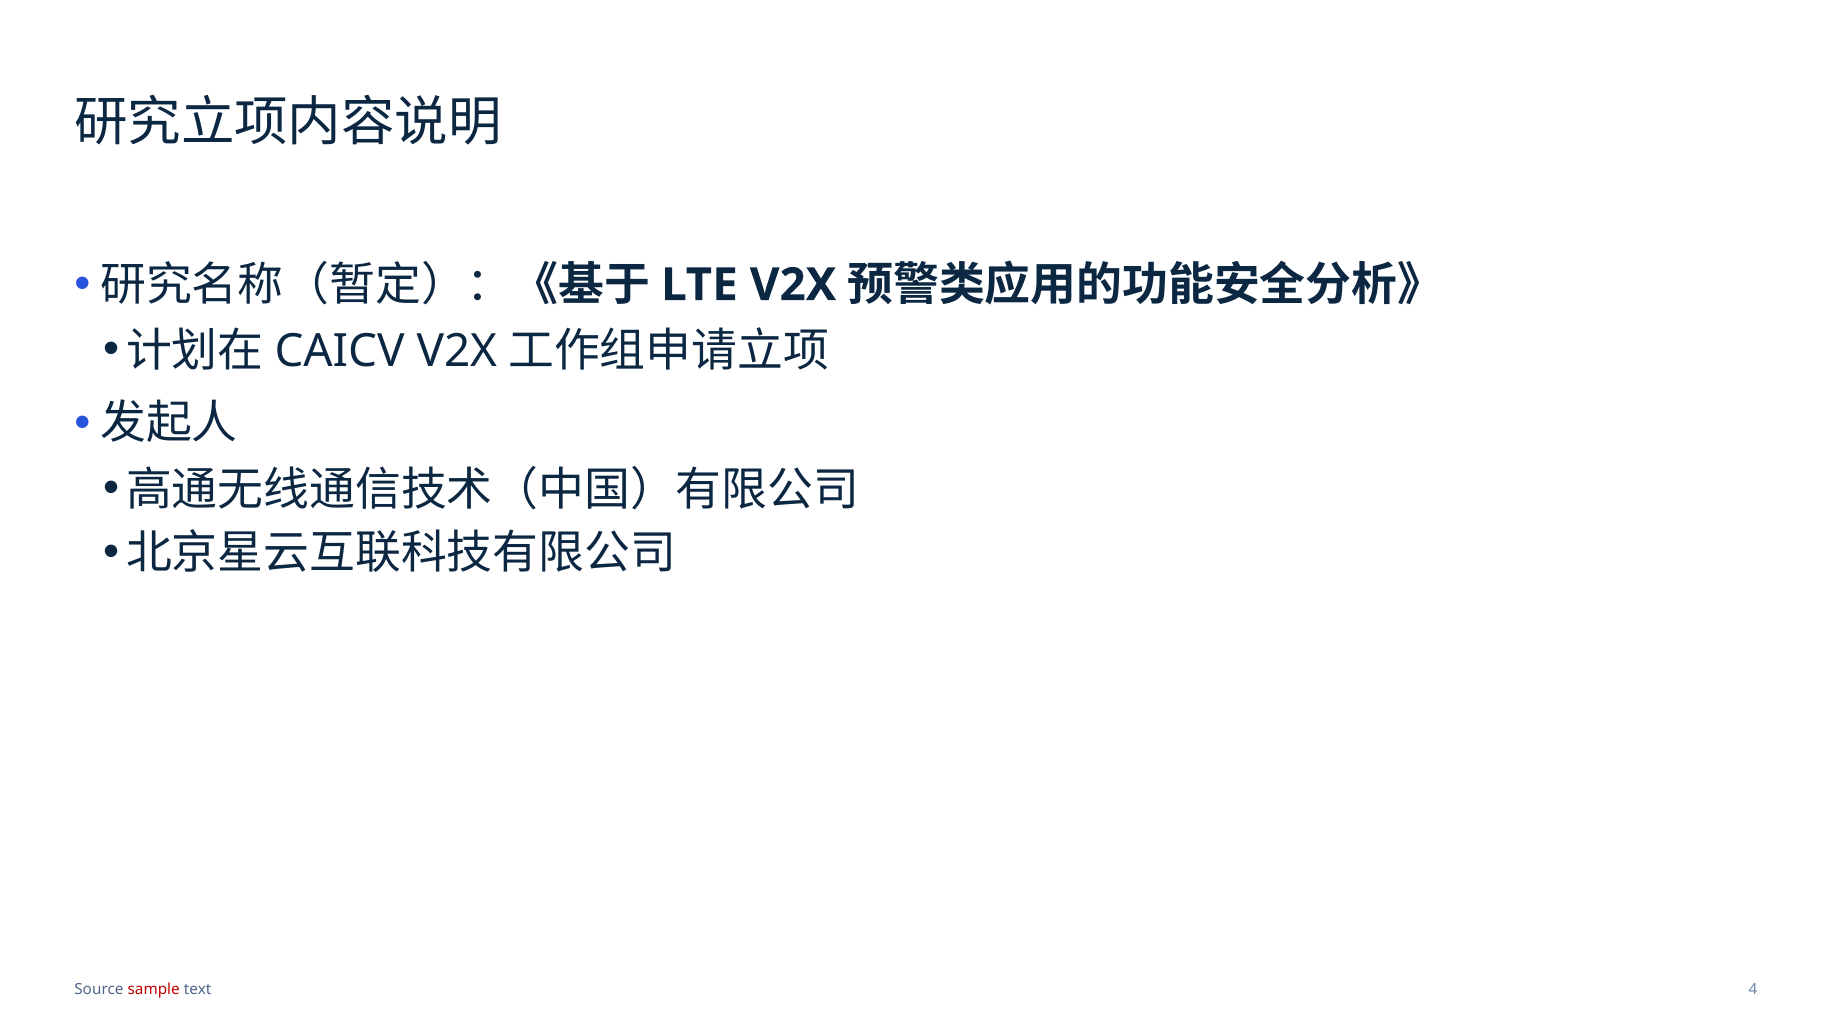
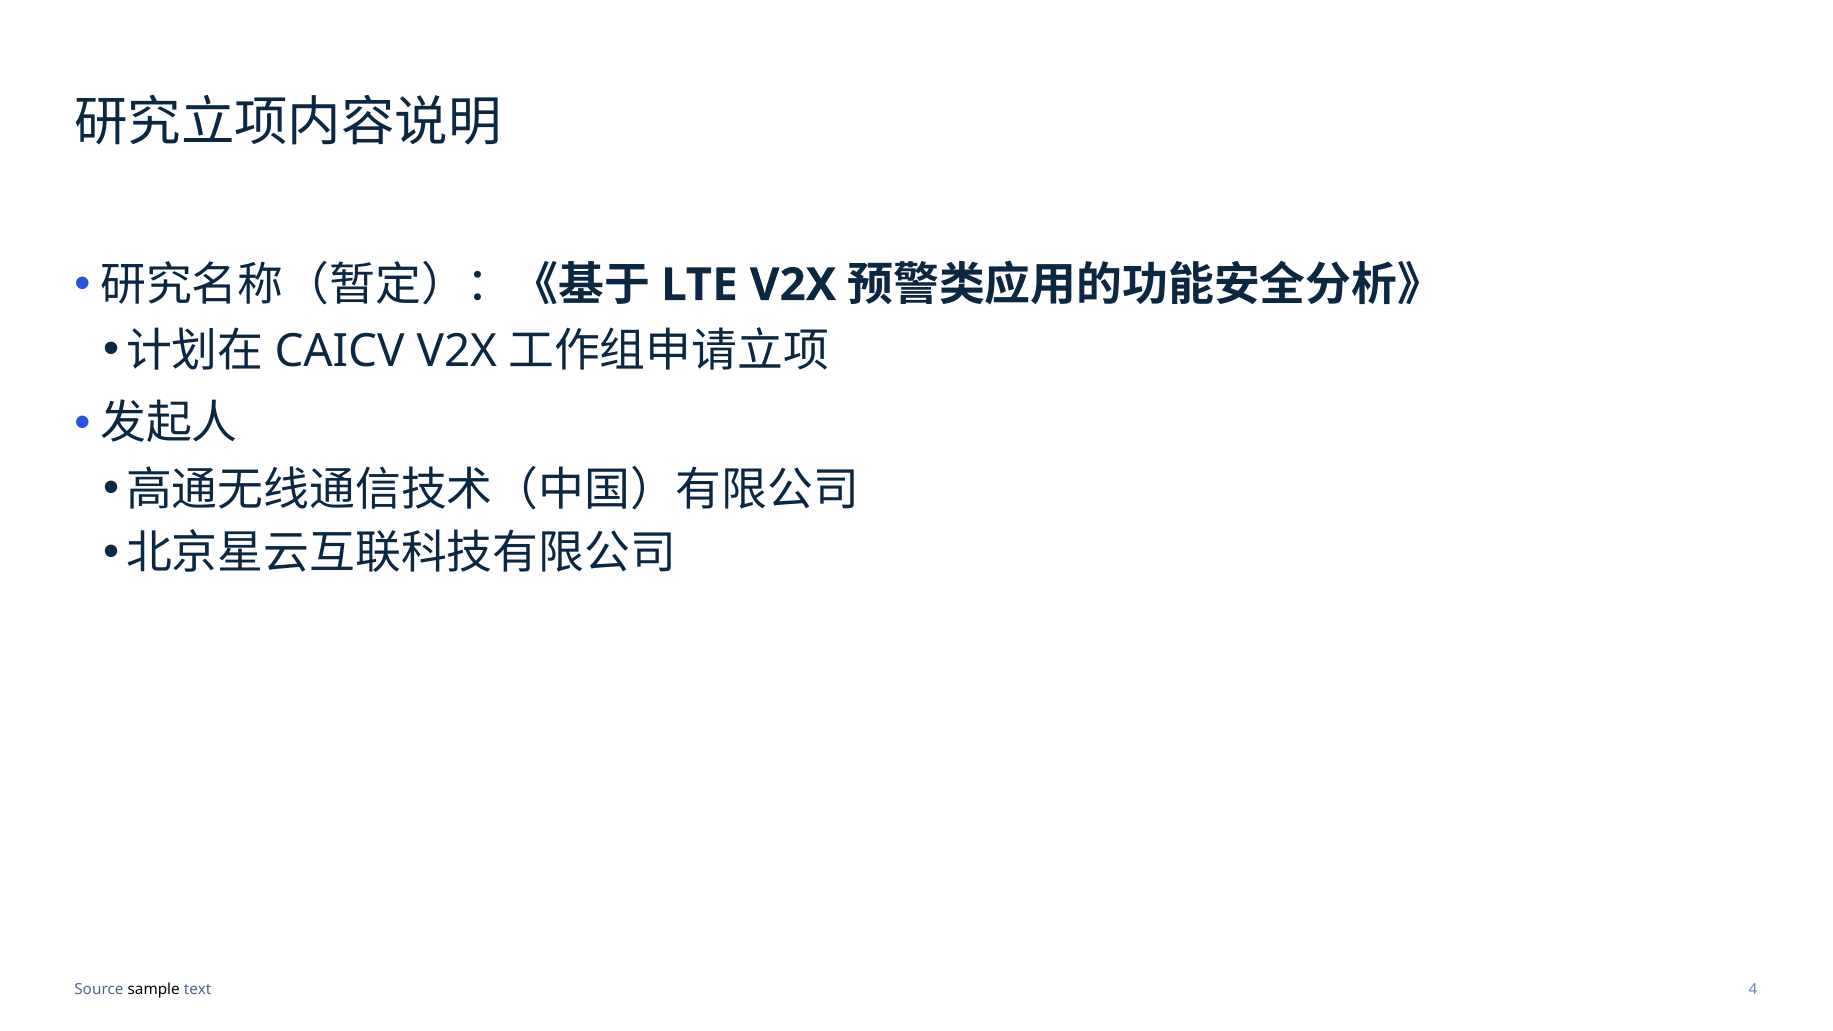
sample colour: red -> black (154, 990)
